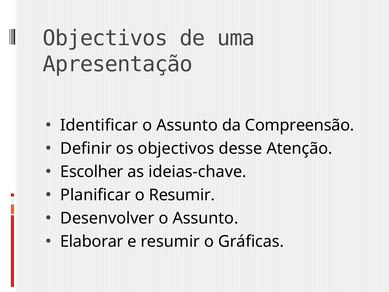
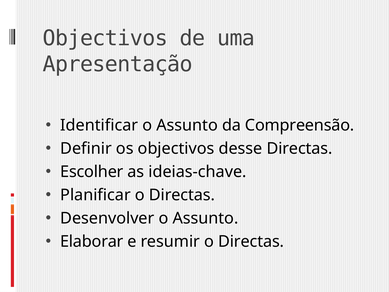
desse Atenção: Atenção -> Directas (300, 148)
Planificar o Resumir: Resumir -> Directas (182, 195)
resumir o Gráficas: Gráficas -> Directas (251, 241)
